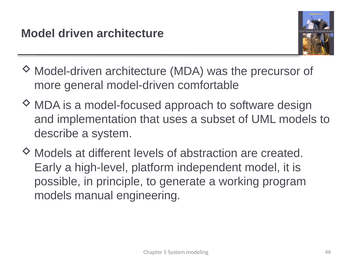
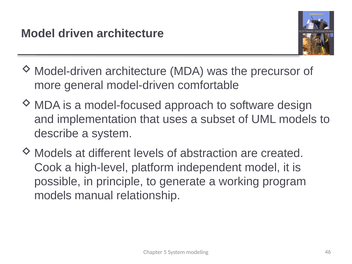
Early: Early -> Cook (48, 167)
engineering: engineering -> relationship (148, 196)
